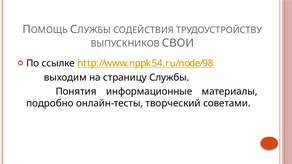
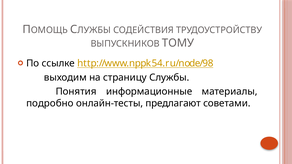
СВОИ: СВОИ -> ТОМУ (178, 43)
творческий: творческий -> предлагают (173, 103)
